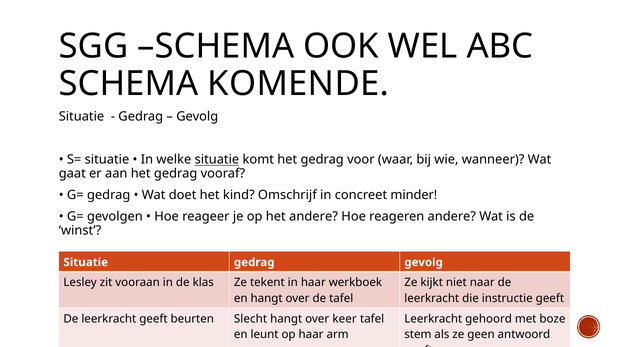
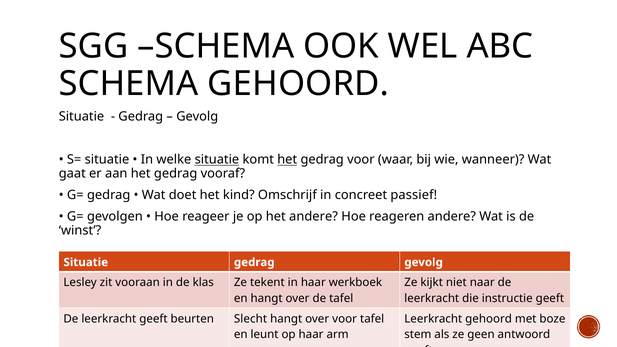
SCHEMA KOMENDE: KOMENDE -> GEHOORD (298, 84)
het underline: none -> present (287, 160)
minder: minder -> passief (414, 195)
over keer: keer -> voor (345, 319)
